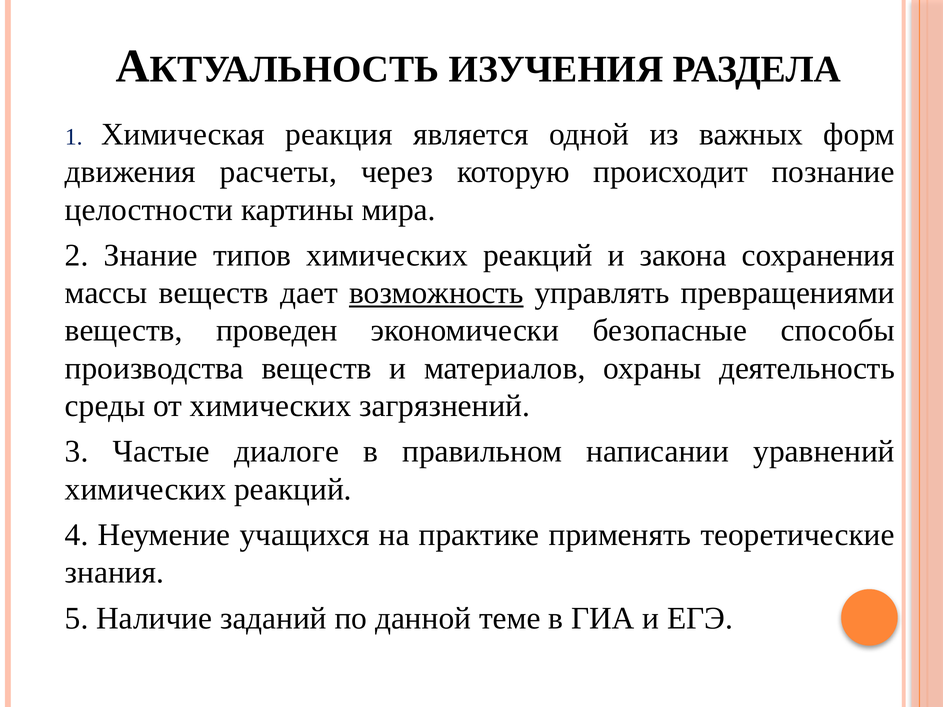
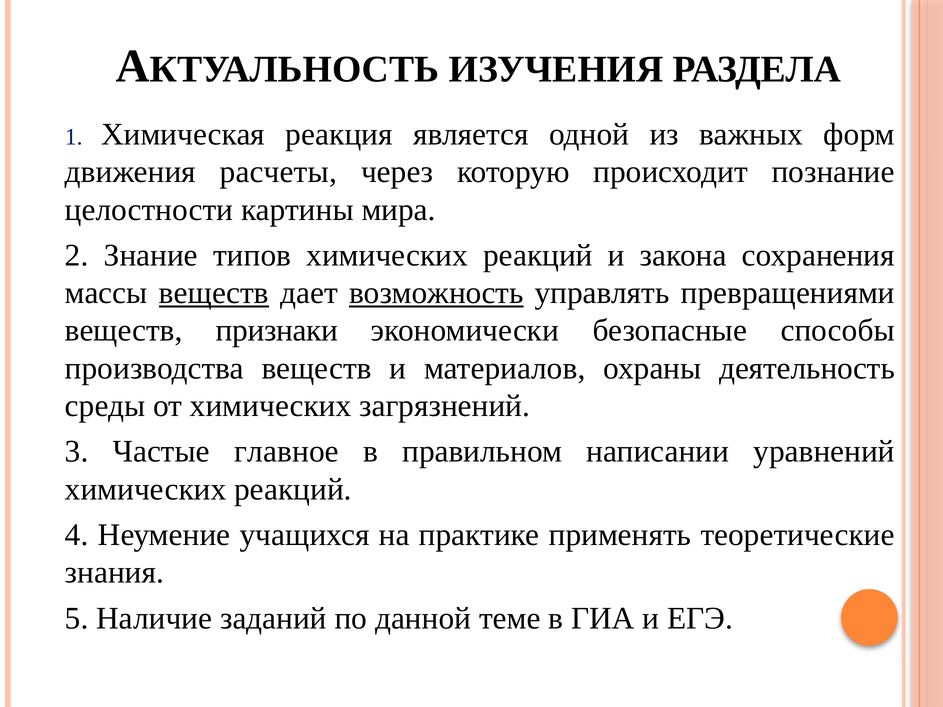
веществ underline: none -> present (214, 293)
проведен: проведен -> признаки (277, 331)
диалоге: диалоге -> главное (286, 452)
